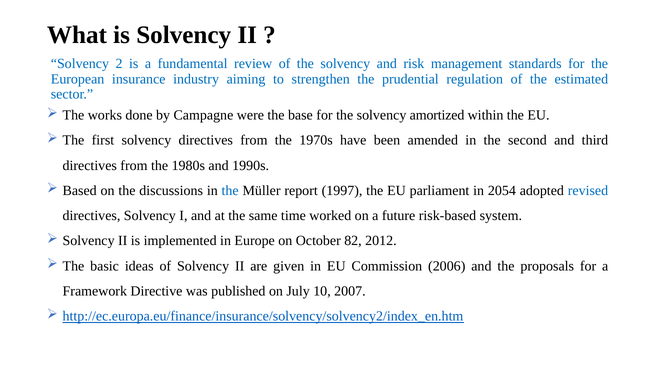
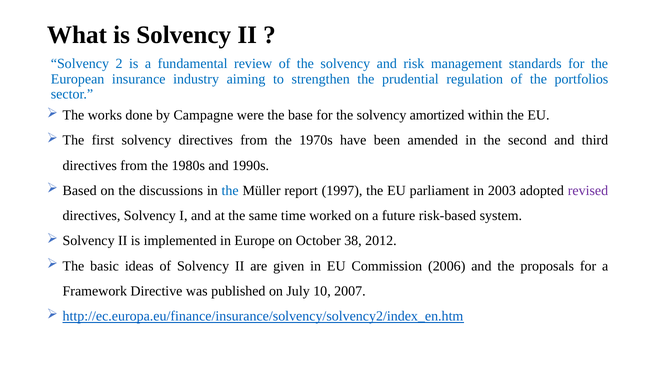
estimated: estimated -> portfolios (581, 79)
2054: 2054 -> 2003 (502, 191)
revised colour: blue -> purple (588, 191)
82: 82 -> 38 (353, 241)
